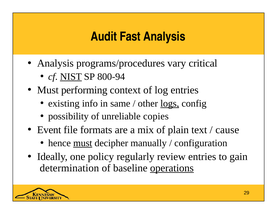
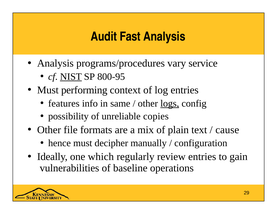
critical: critical -> service (203, 63)
800-94: 800-94 -> 800-95 (111, 77)
existing: existing -> features (64, 103)
Event: Event -> Other (49, 130)
must underline: present -> none (83, 143)
policy: policy -> which (101, 157)
determination: determination -> vulnerabilities (69, 168)
operations underline: present -> none (172, 168)
